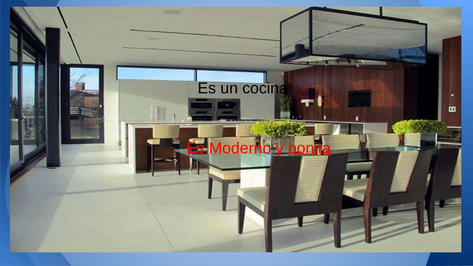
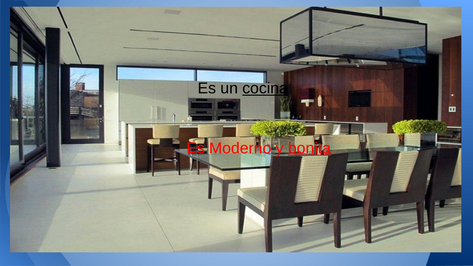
cocina underline: none -> present (265, 88)
